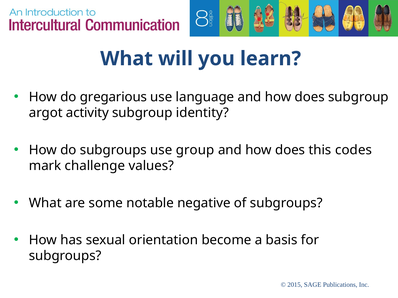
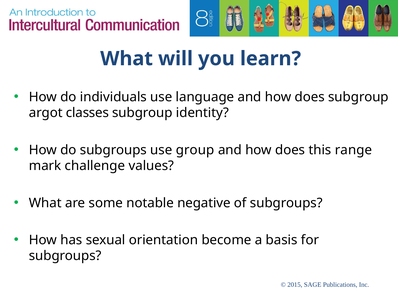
gregarious: gregarious -> individuals (113, 97)
activity: activity -> classes (87, 113)
codes: codes -> range (354, 150)
